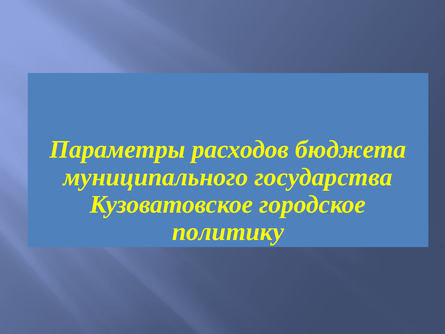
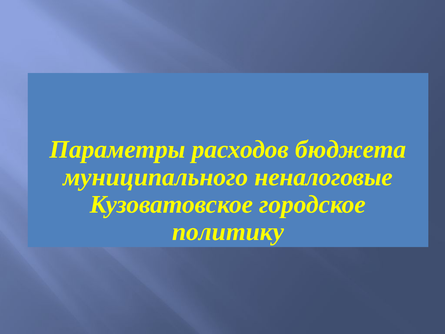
государства: государства -> неналоговые (324, 177)
